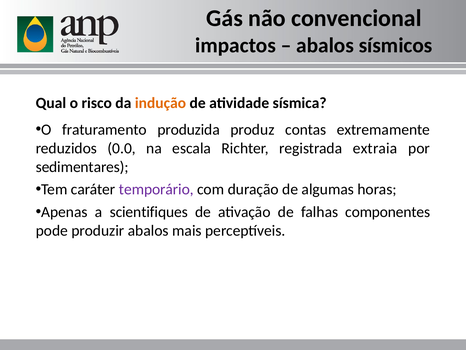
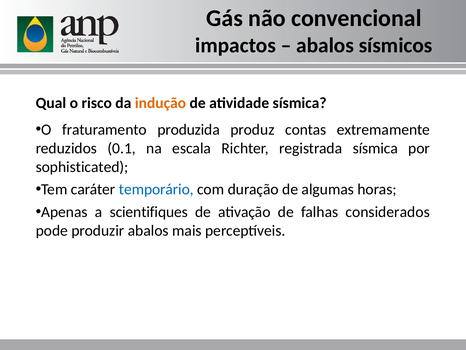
0.0: 0.0 -> 0.1 (122, 148)
registrada extraia: extraia -> sísmica (375, 148)
sedimentares: sedimentares -> sophisticated (82, 167)
temporário colour: purple -> blue (156, 189)
componentes: componentes -> considerados (388, 212)
